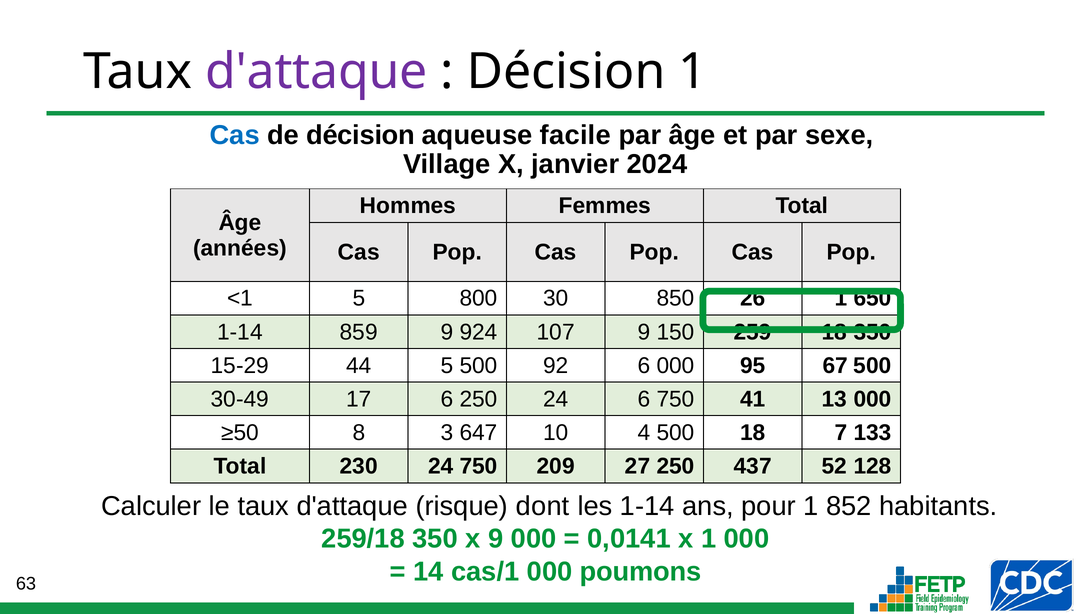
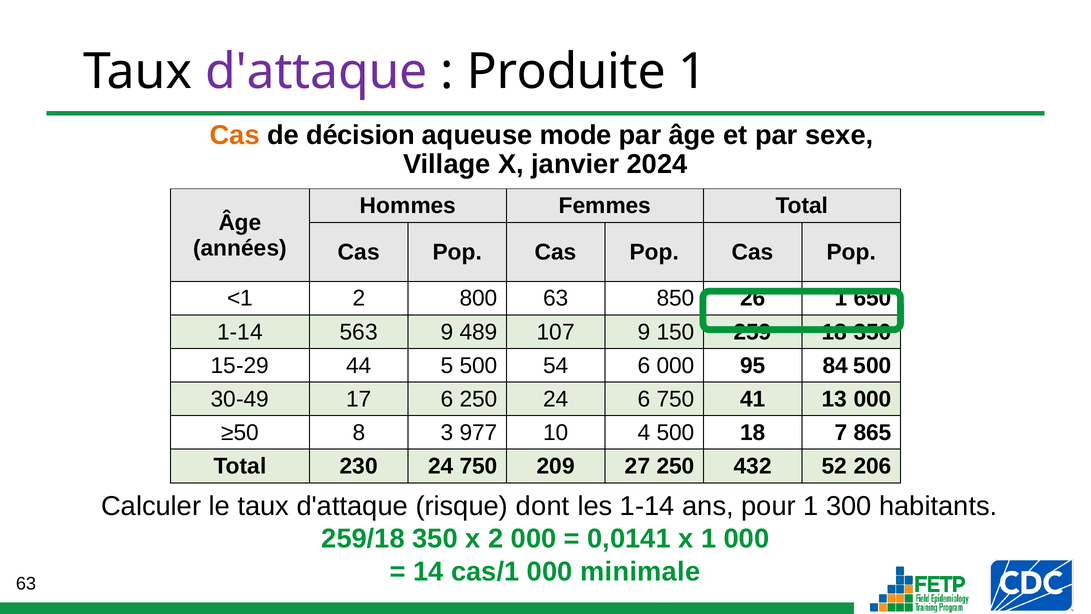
Décision: Décision -> Produite (566, 72)
Cas colour: blue -> orange (235, 135)
facile: facile -> mode (576, 135)
<1 5: 5 -> 2 (359, 298)
800 30: 30 -> 63 (556, 298)
859: 859 -> 563 (359, 332)
924: 924 -> 489 (479, 332)
92: 92 -> 54 (556, 365)
67: 67 -> 84 (835, 365)
647: 647 -> 977 (479, 433)
133: 133 -> 865 (873, 433)
437: 437 -> 432 (753, 466)
128: 128 -> 206 (872, 466)
852: 852 -> 300 (849, 506)
x 9: 9 -> 2 (496, 539)
poumons: poumons -> minimale (640, 571)
